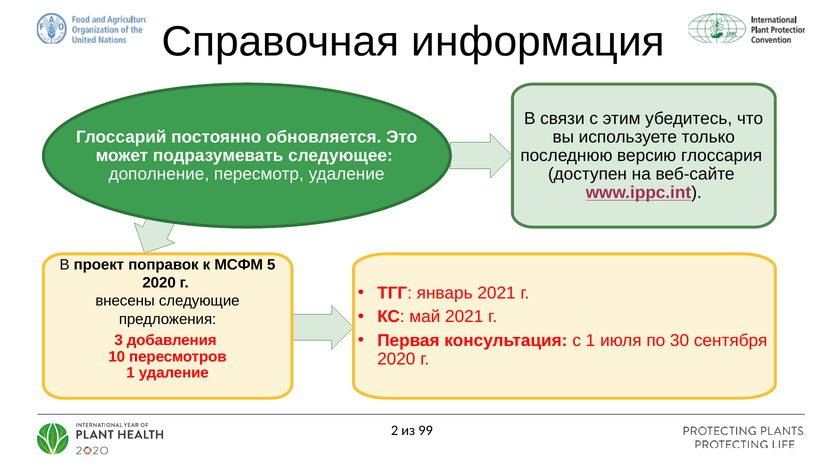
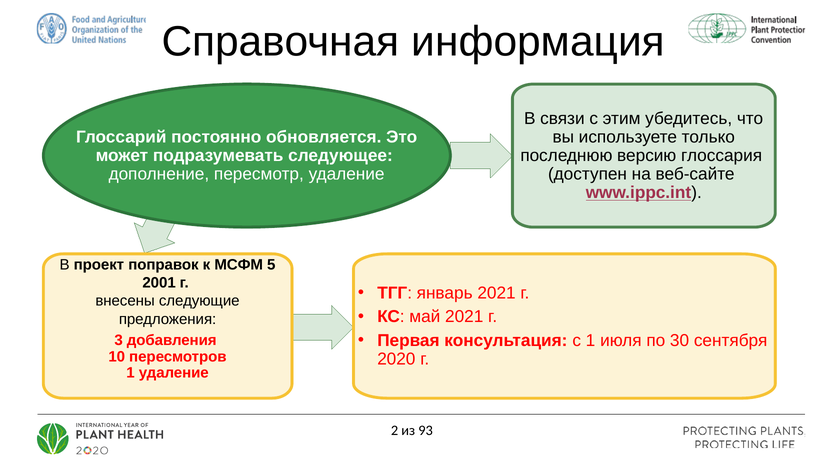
2020: 2020 -> 2001 (159, 283)
99: 99 -> 93 (426, 431)
